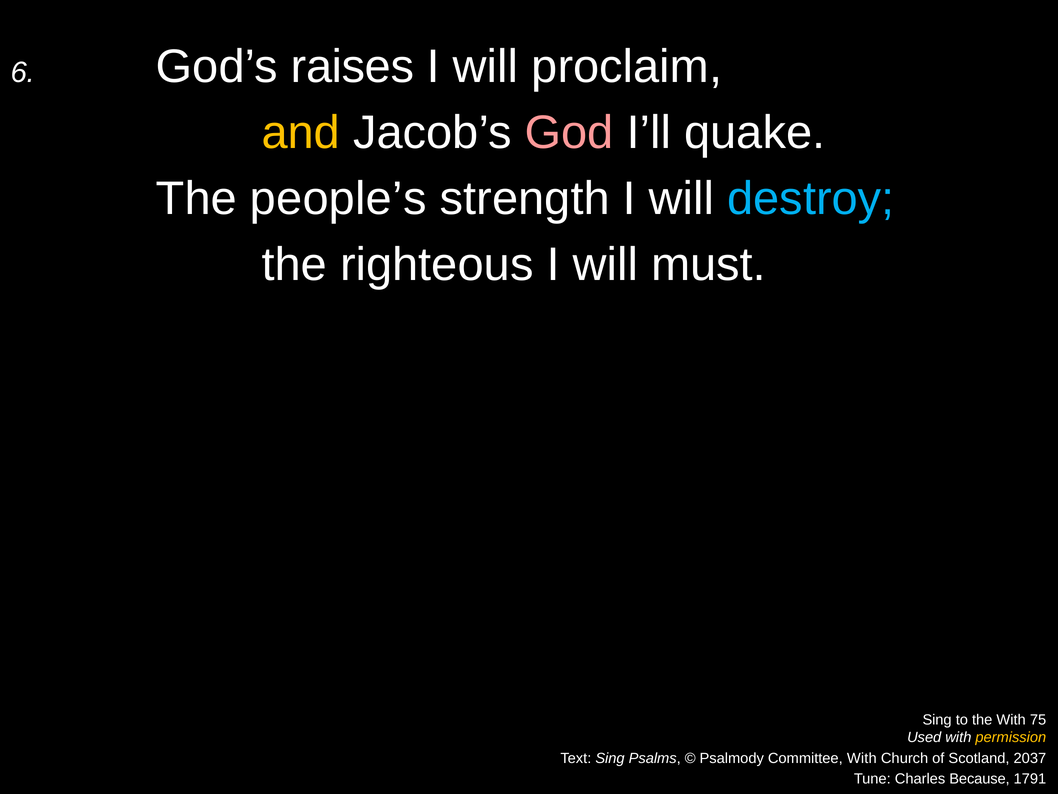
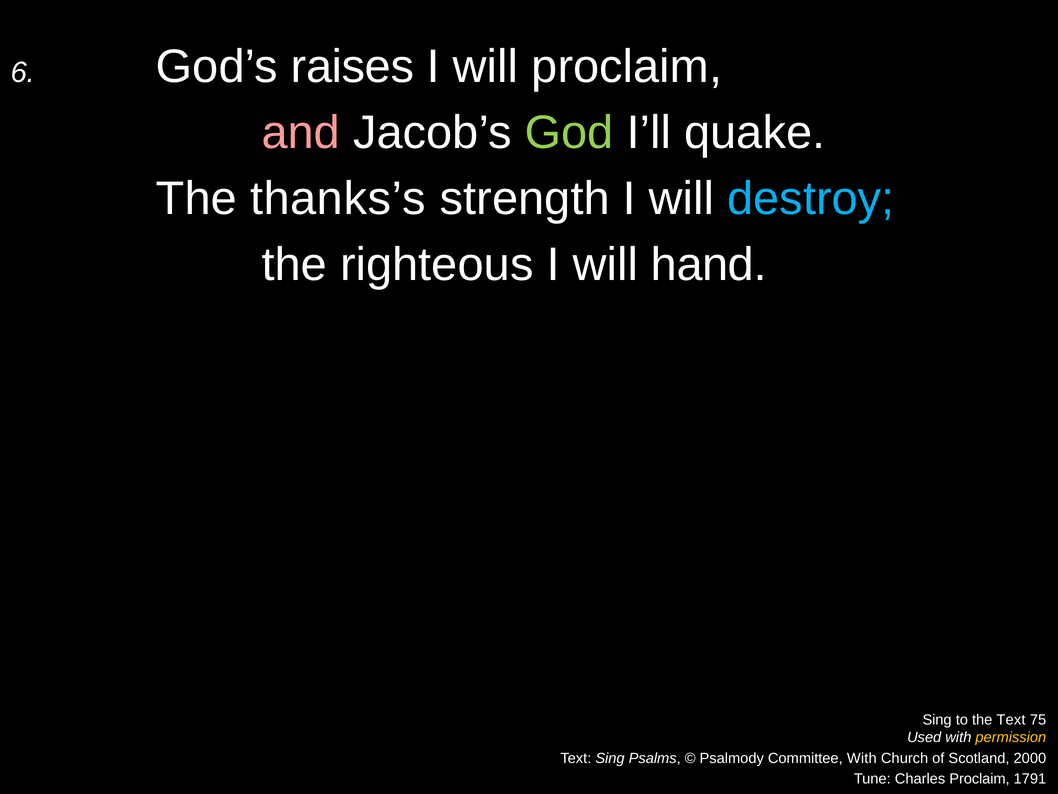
and colour: yellow -> pink (301, 133)
God colour: pink -> light green (569, 133)
people’s: people’s -> thanks’s (338, 199)
must: must -> hand (709, 264)
the With: With -> Text (1011, 719)
2037: 2037 -> 2000 (1030, 758)
Charles Because: Because -> Proclaim (979, 778)
